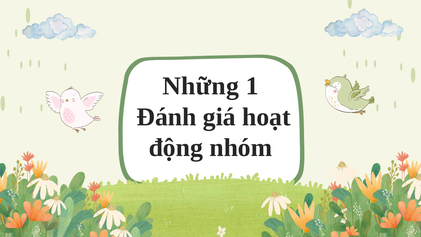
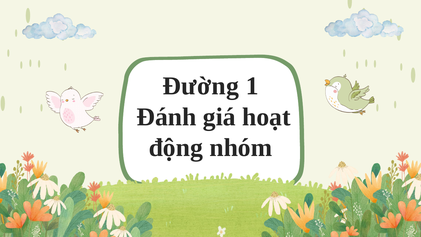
Những: Những -> Đường (201, 86)
